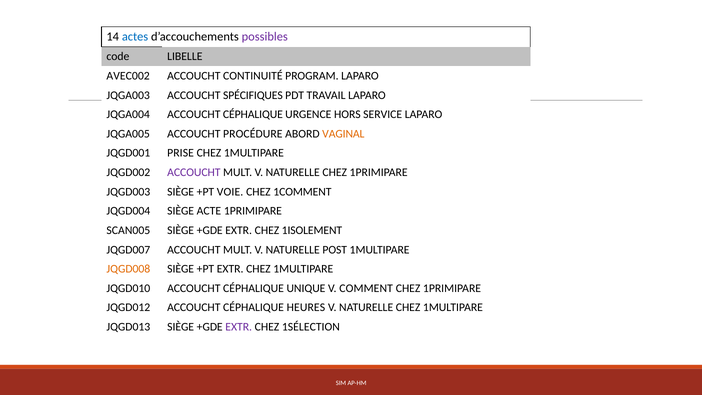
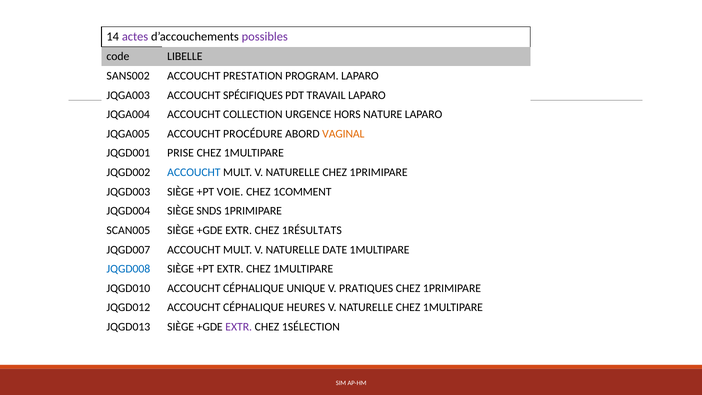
actes colour: blue -> purple (135, 37)
AVEC002: AVEC002 -> SANS002 (128, 76)
CONTINUITÉ: CONTINUITÉ -> PRESTATION (253, 76)
JQGA004 ACCOUCHT CÉPHALIQUE: CÉPHALIQUE -> COLLECTION (253, 114)
SERVICE: SERVICE -> NATURE (383, 114)
ACCOUCHT colour: purple -> blue (194, 172)
ACTE: ACTE -> SNDS (209, 211)
1ISOLEMENT: 1ISOLEMENT -> 1RÉSULTATS (312, 230)
POST: POST -> DATE (335, 250)
JQGD008 colour: orange -> blue (128, 269)
COMMENT: COMMENT -> PRATIQUES (366, 288)
